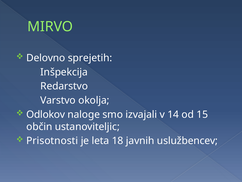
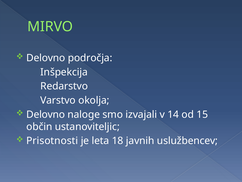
sprejetih: sprejetih -> področja (90, 58)
Odlokov: Odlokov -> Delovno (46, 114)
